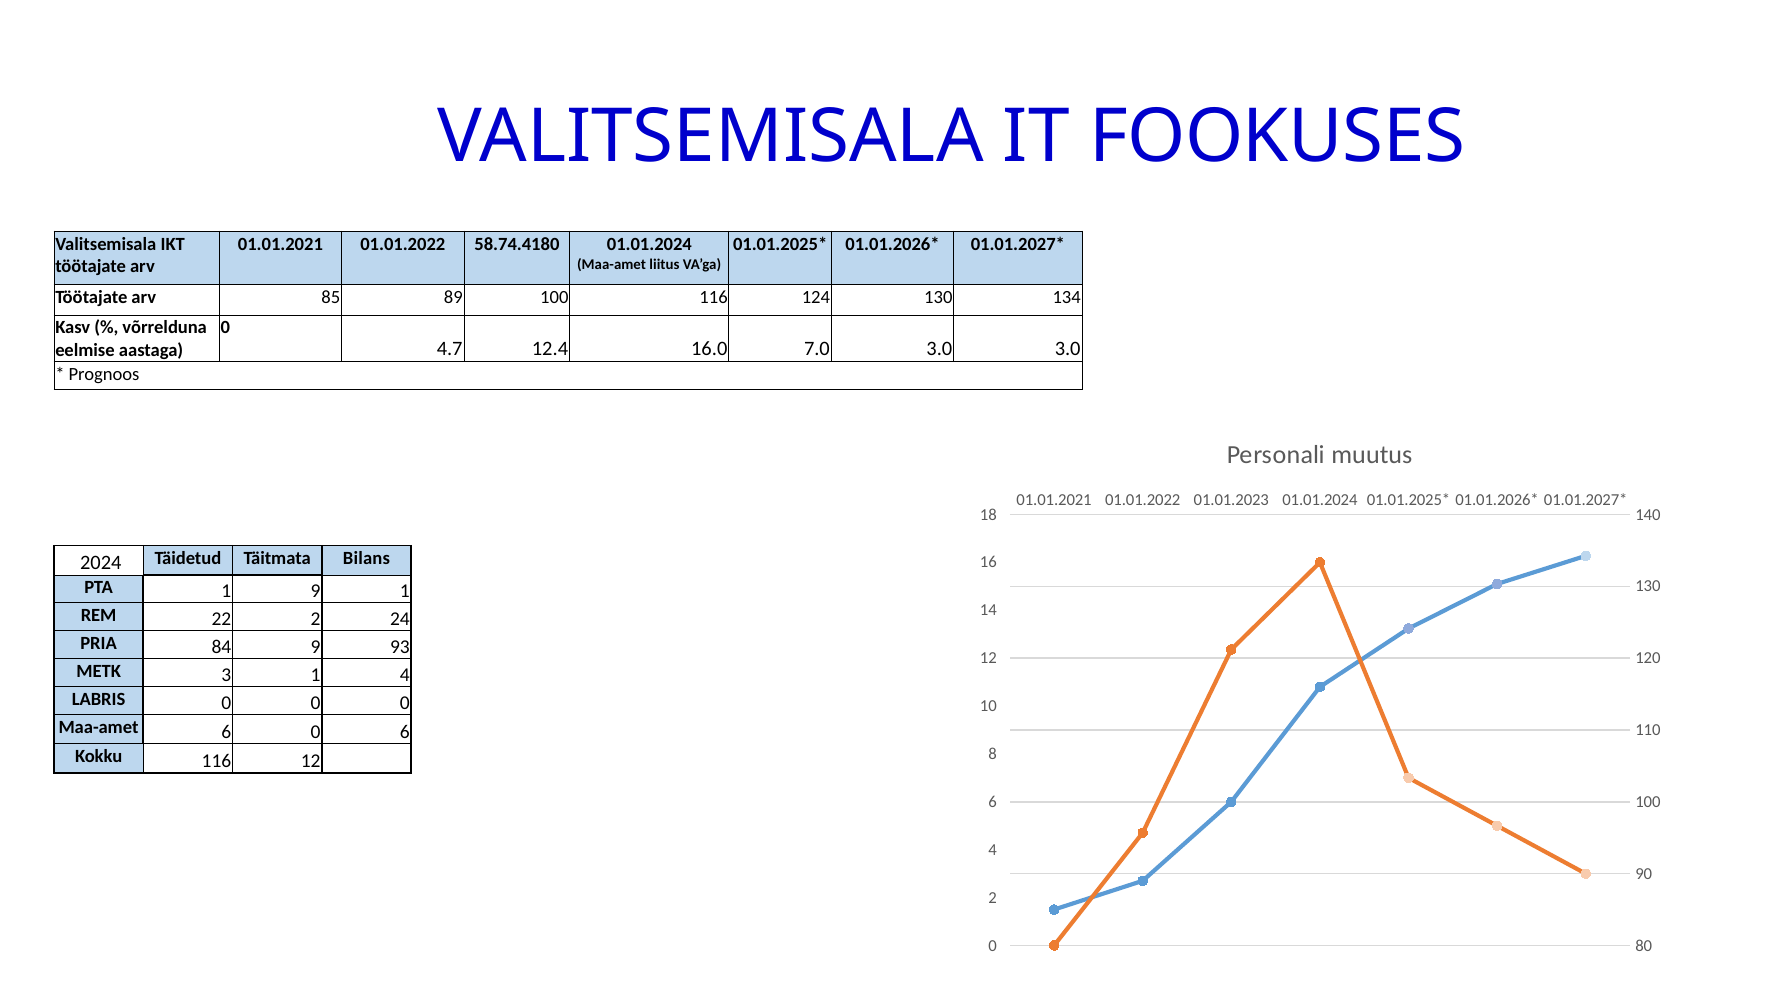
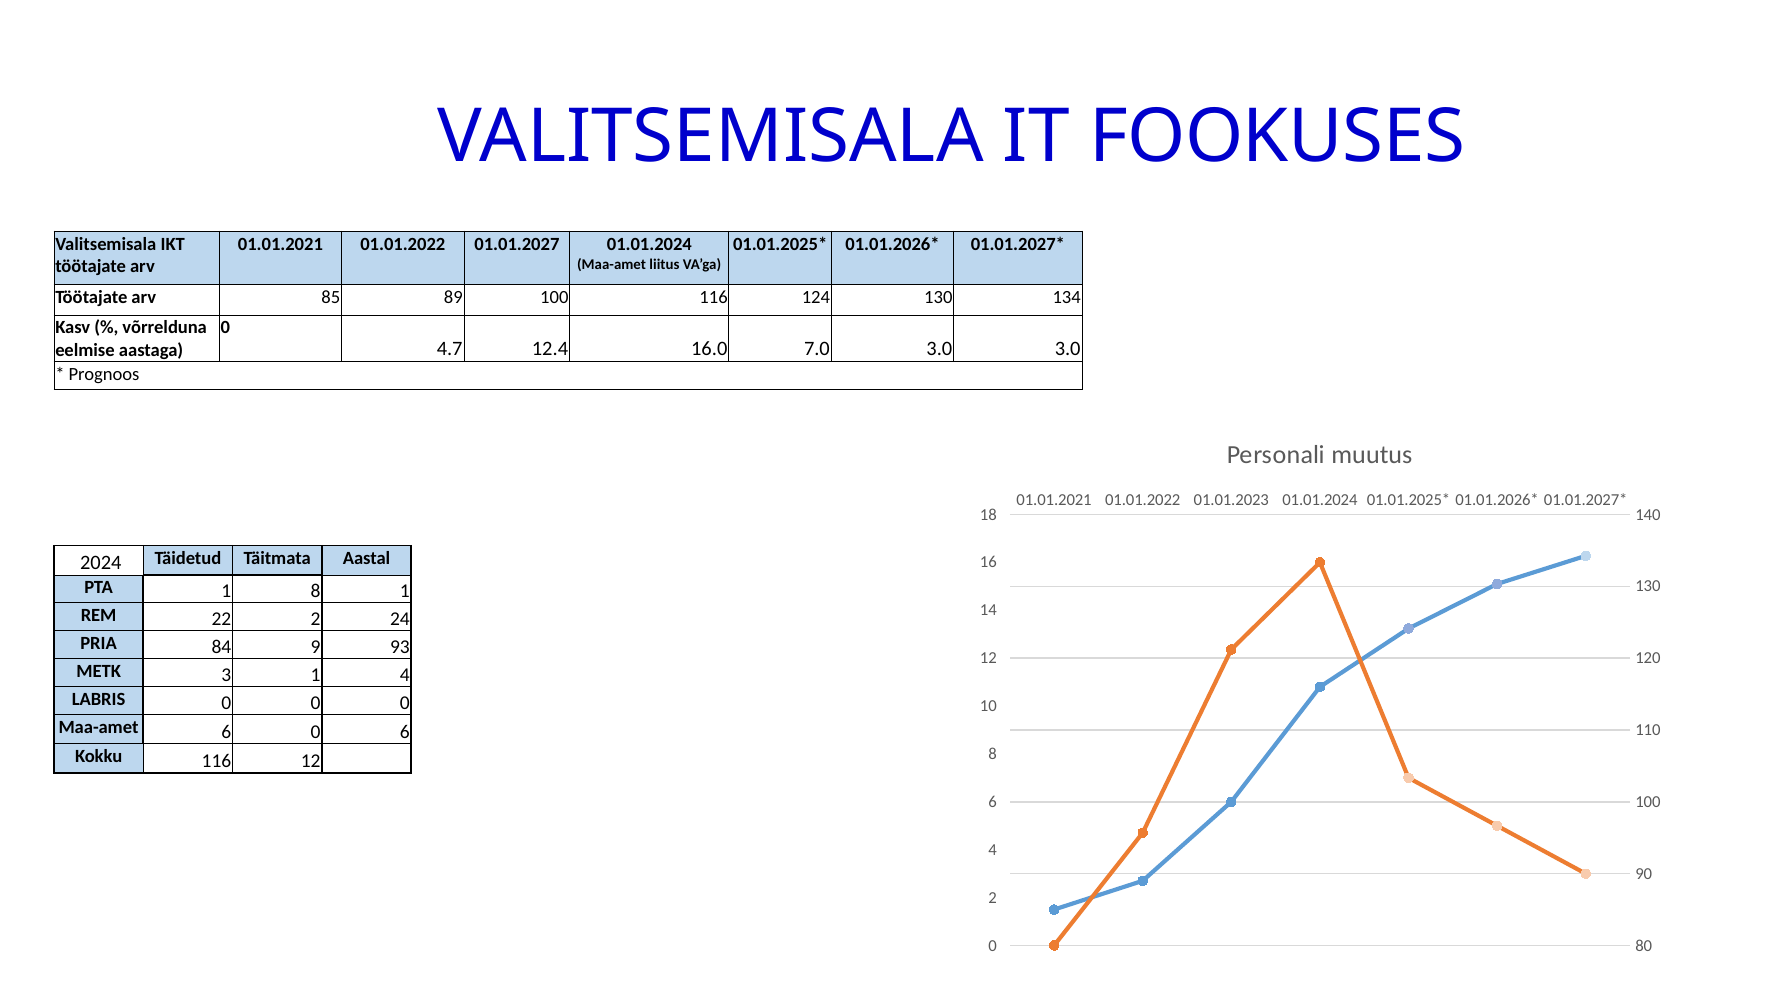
58.74.4180: 58.74.4180 -> 01.01.2027 (517, 244)
Bilans: Bilans -> Aastal (367, 559)
1 9: 9 -> 8 (316, 592)
